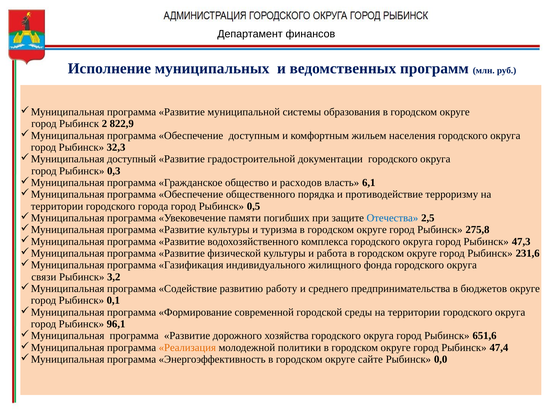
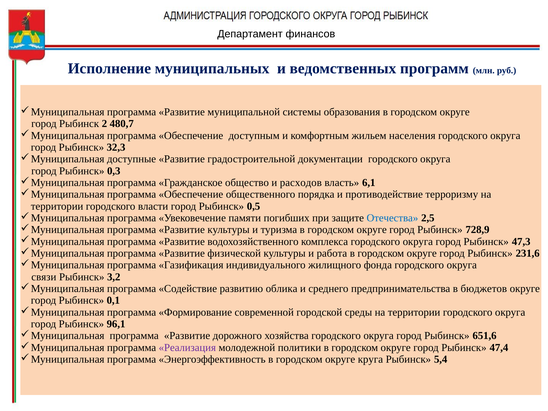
822,9: 822,9 -> 480,7 (122, 124)
доступный: доступный -> доступные (132, 159)
города: города -> власти (153, 206)
275,8: 275,8 -> 728,9 (478, 230)
работу: работу -> облика (282, 289)
Реализация colour: orange -> purple (187, 348)
сайте: сайте -> круга (370, 359)
0,0: 0,0 -> 5,4 (441, 359)
